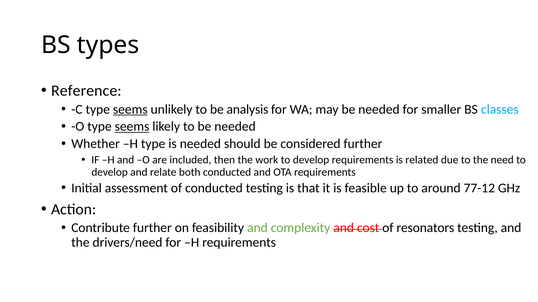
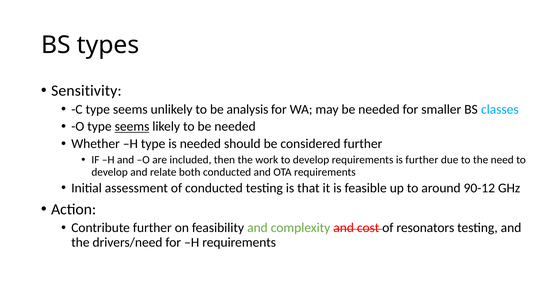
Reference: Reference -> Sensitivity (86, 91)
seems underline: present -> none (130, 109)
is related: related -> further (422, 160)
77-12: 77-12 -> 90-12 (479, 188)
